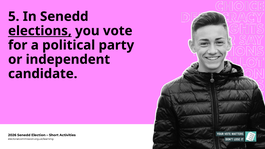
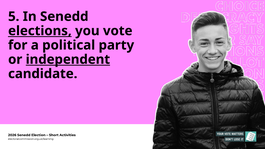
independent underline: none -> present (68, 59)
